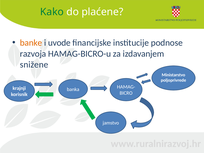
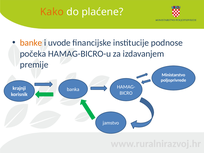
Kako colour: green -> orange (52, 12)
razvoja: razvoja -> počeka (33, 54)
snižene: snižene -> premije (34, 65)
